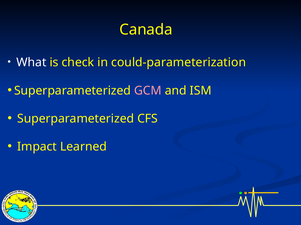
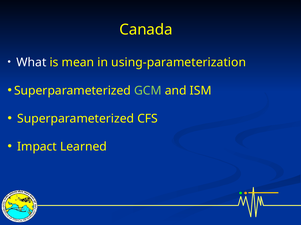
check: check -> mean (78, 63)
could-parameterization: could-parameterization -> using-parameterization (179, 63)
GCM colour: pink -> light green (148, 91)
